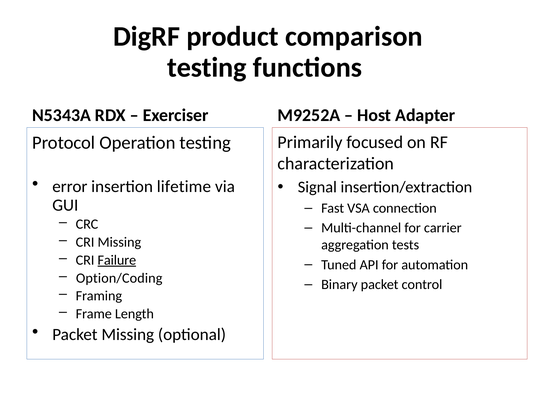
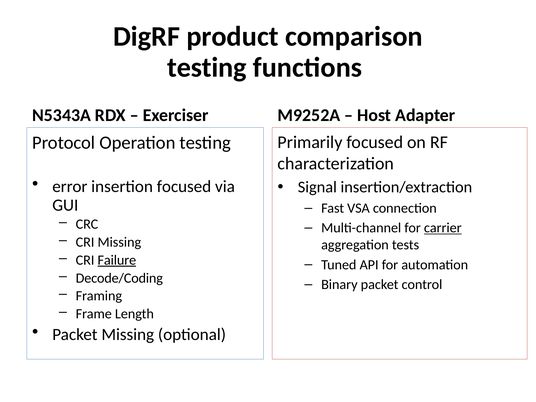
insertion lifetime: lifetime -> focused (184, 187)
carrier underline: none -> present (443, 228)
Option/Coding: Option/Coding -> Decode/Coding (119, 278)
